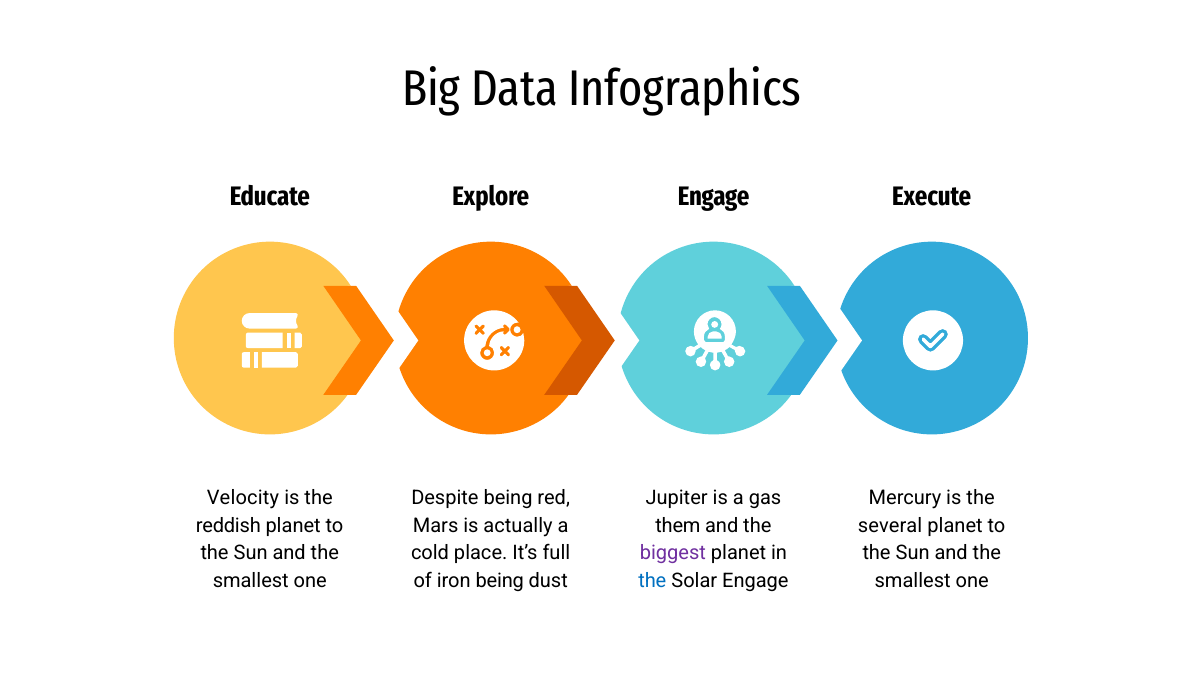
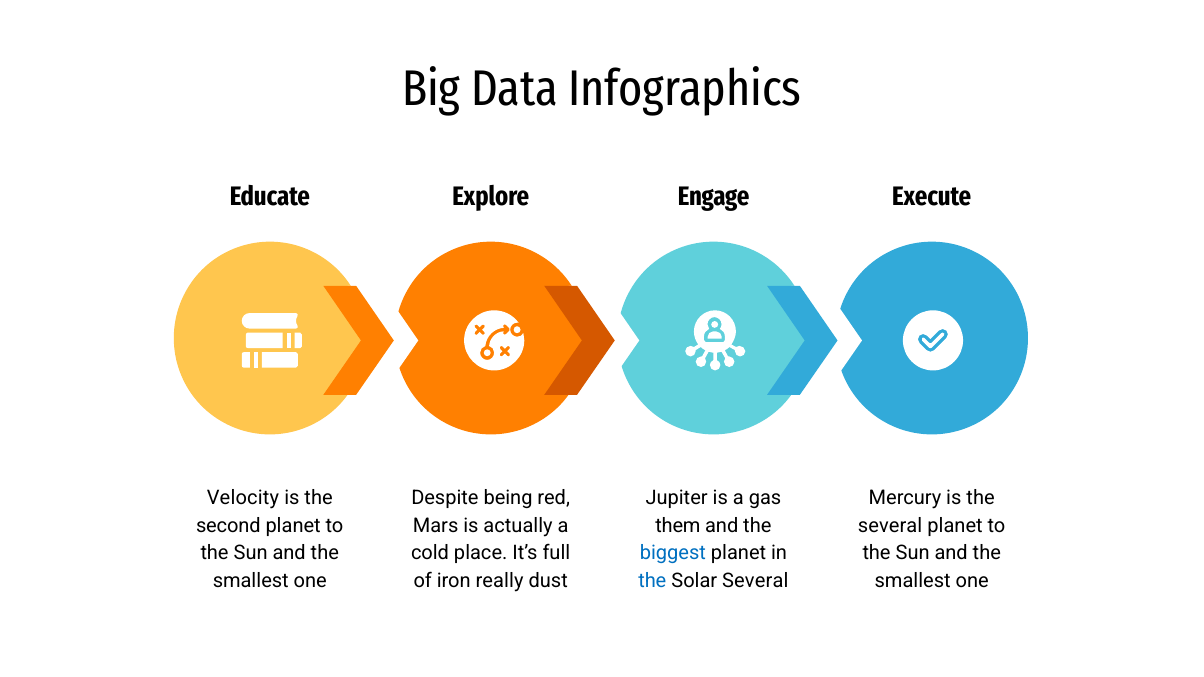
reddish: reddish -> second (228, 526)
biggest colour: purple -> blue (673, 553)
iron being: being -> really (500, 581)
Solar Engage: Engage -> Several (755, 581)
